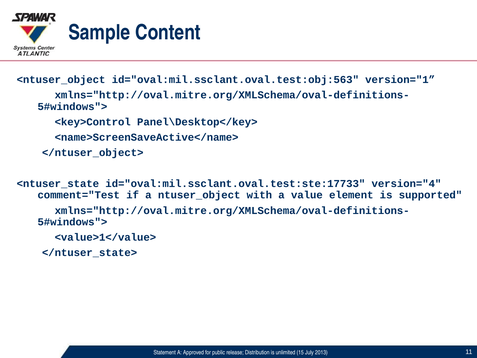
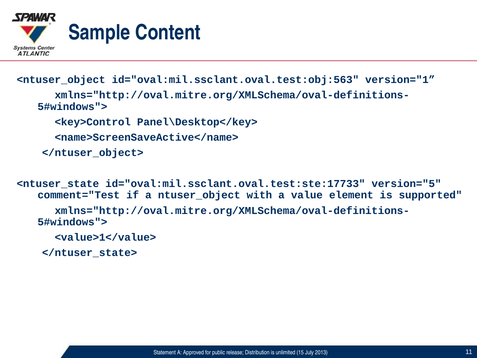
version="4: version="4 -> version="5 (406, 184)
